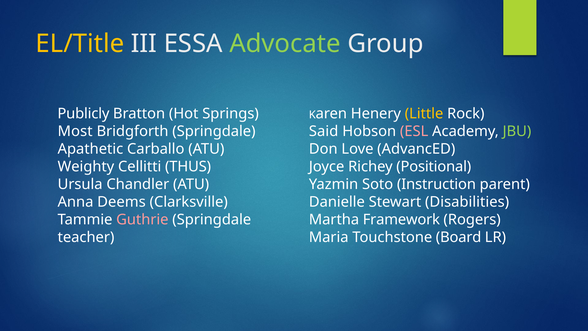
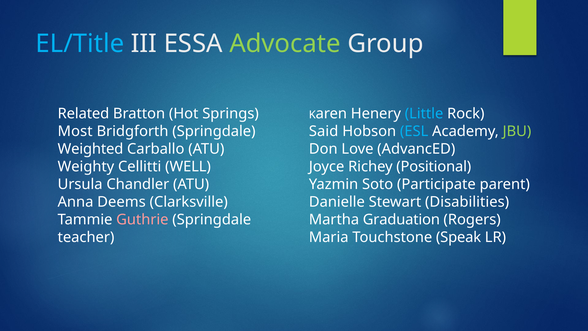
EL/Title colour: yellow -> light blue (80, 43)
Publicly: Publicly -> Related (83, 114)
Little colour: yellow -> light blue (424, 114)
ESL colour: pink -> light blue (414, 131)
Apathetic: Apathetic -> Weighted (90, 149)
THUS: THUS -> WELL (188, 167)
Instruction: Instruction -> Participate (436, 184)
Framework: Framework -> Graduation (401, 219)
Board: Board -> Speak (459, 237)
